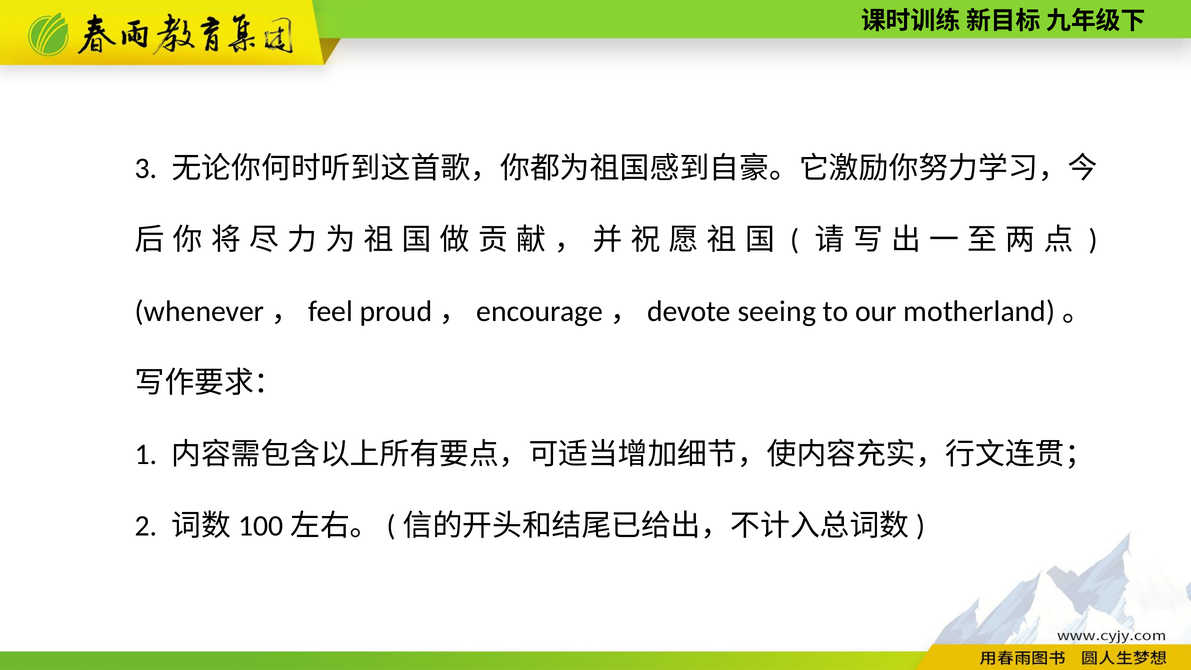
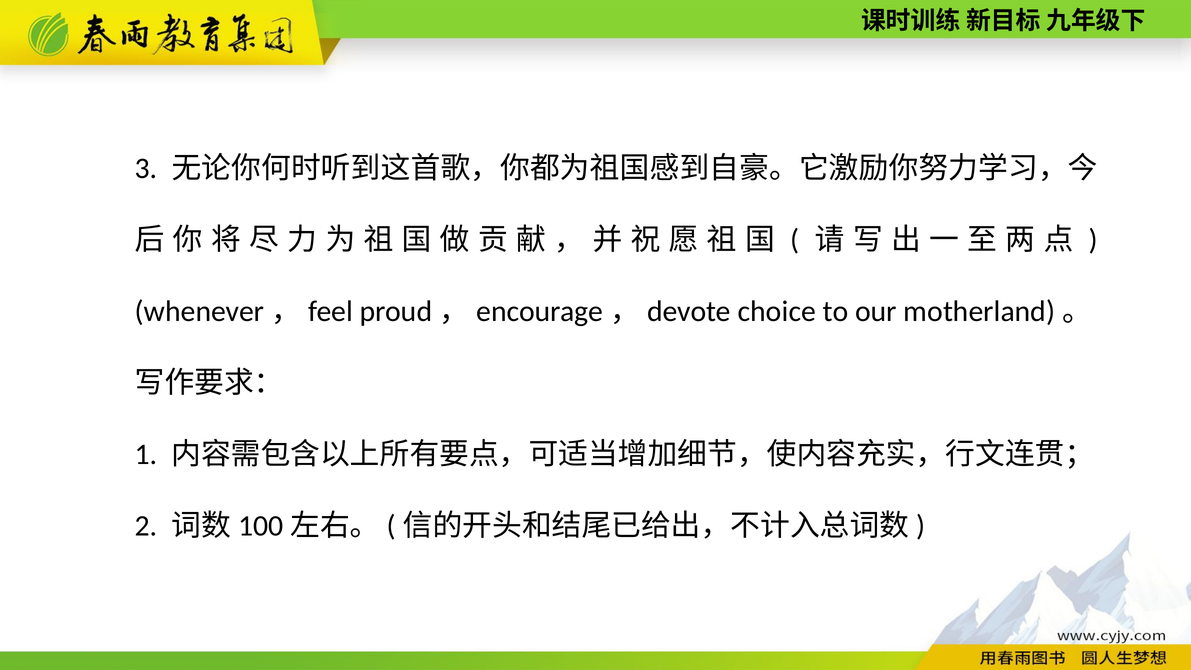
seeing: seeing -> choice (777, 311)
